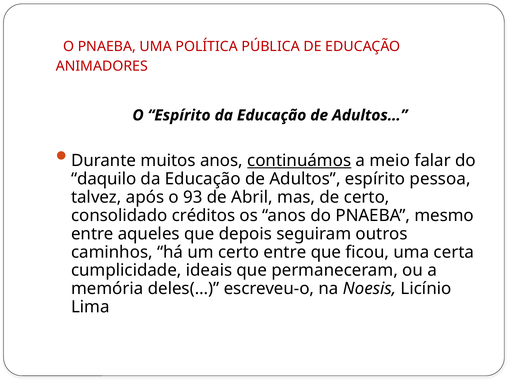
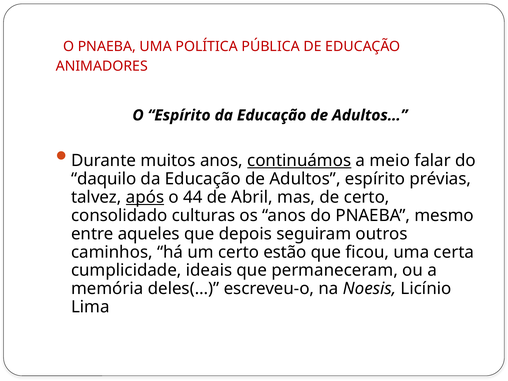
pessoa: pessoa -> prévias (440, 179)
após underline: none -> present (145, 197)
93: 93 -> 44 (193, 197)
créditos: créditos -> culturas (204, 216)
certo entre: entre -> estão (285, 252)
